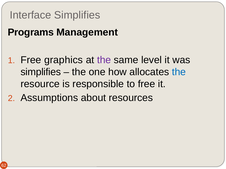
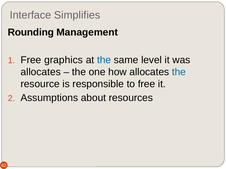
Programs: Programs -> Rounding (31, 32)
the colour: purple -> blue (104, 60)
simplifies: simplifies -> allocates (41, 72)
